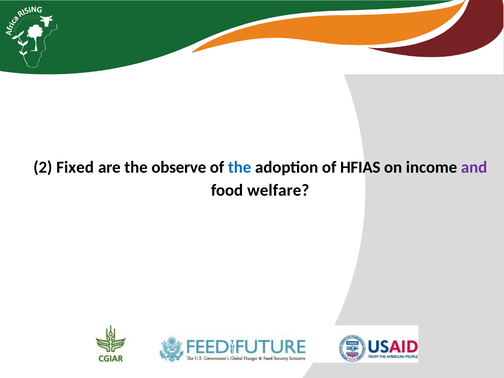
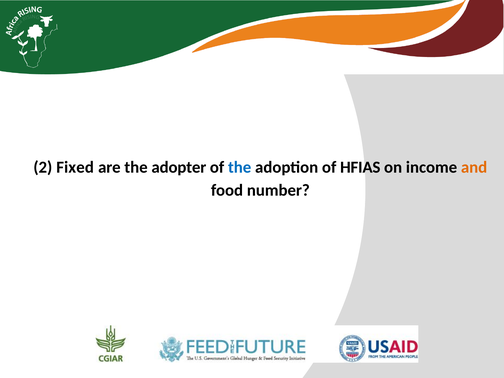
observe: observe -> adopter (179, 167)
and colour: purple -> orange (474, 167)
welfare: welfare -> number (278, 190)
